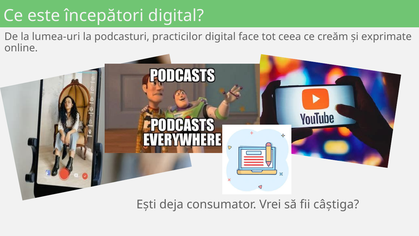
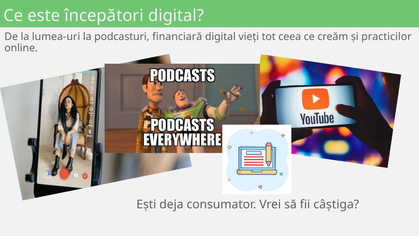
practicilor: practicilor -> financiară (177, 37)
face: face -> vieți (249, 37)
exprimate: exprimate -> practicilor (386, 37)
